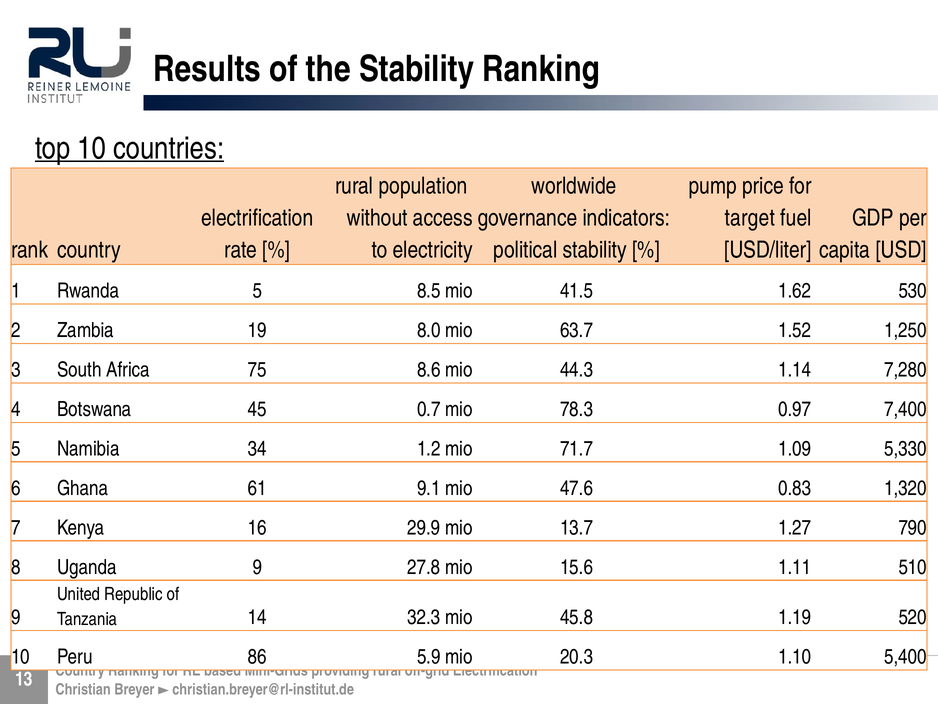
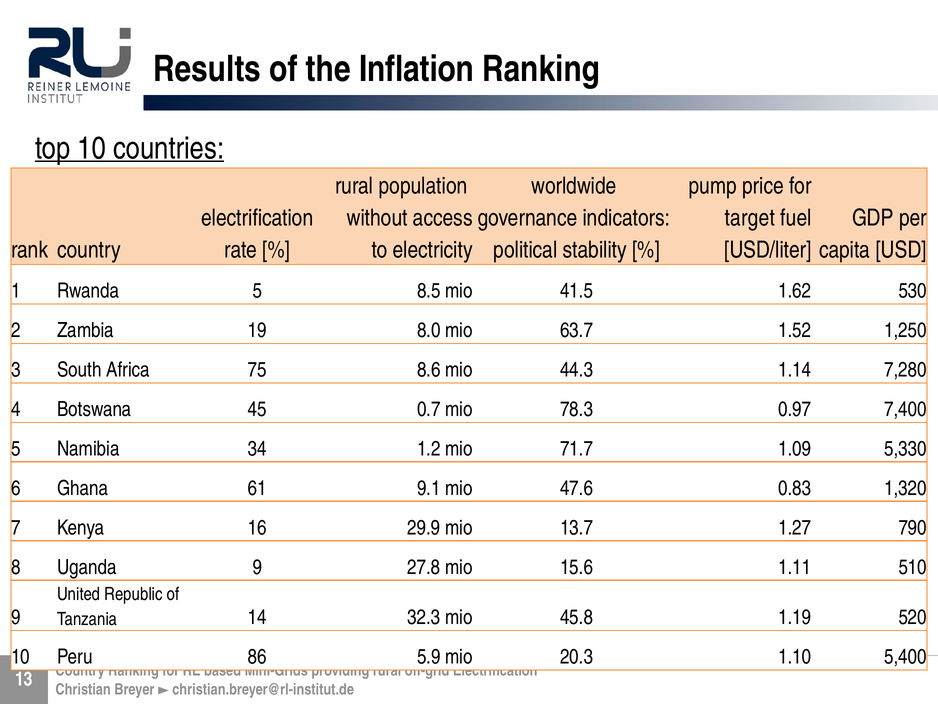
the Stability: Stability -> Inflation (417, 69)
